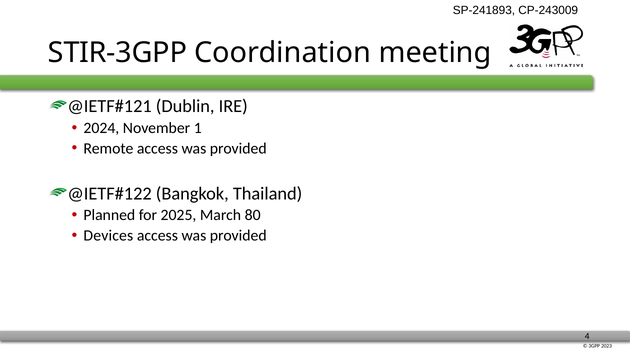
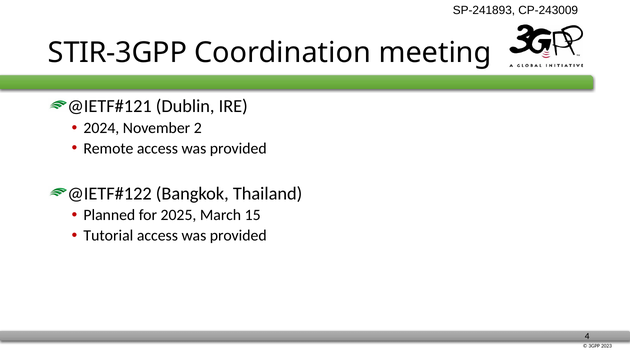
1: 1 -> 2 (198, 128)
80: 80 -> 15 (253, 215)
Devices: Devices -> Tutorial (108, 236)
